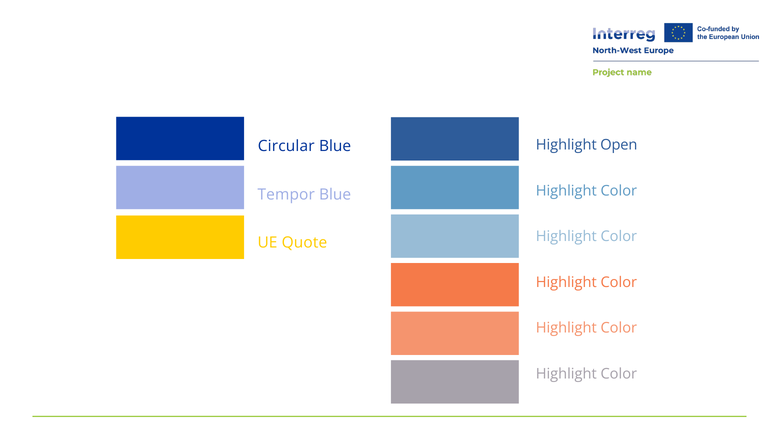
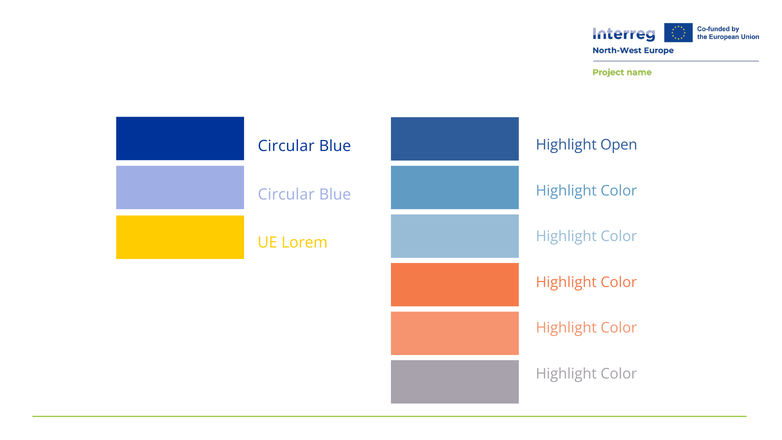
Tempor: Tempor -> Circular (286, 194)
Quote: Quote -> Lorem (305, 243)
